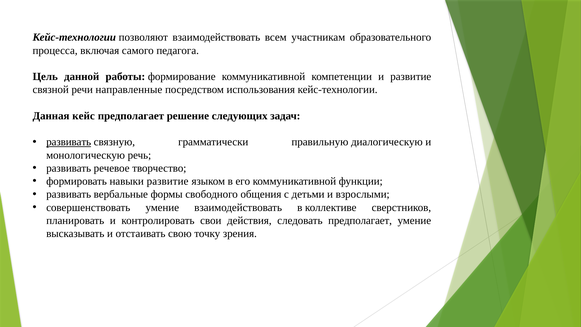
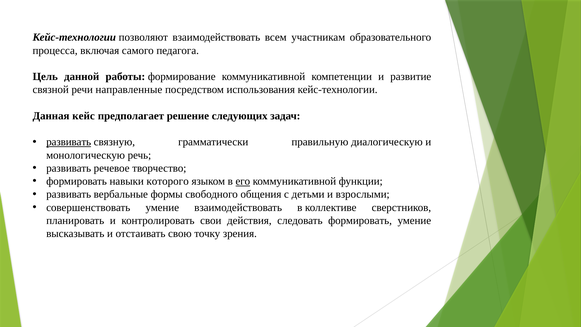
навыки развитие: развитие -> которого (168, 181)
его underline: none -> present (243, 181)
следовать предполагает: предполагает -> формировать (360, 220)
